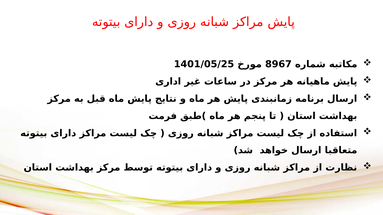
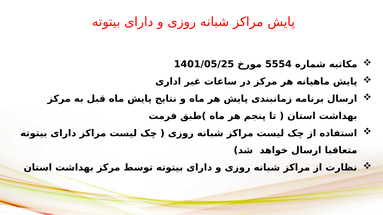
8967: 8967 -> 5554 (278, 64)
